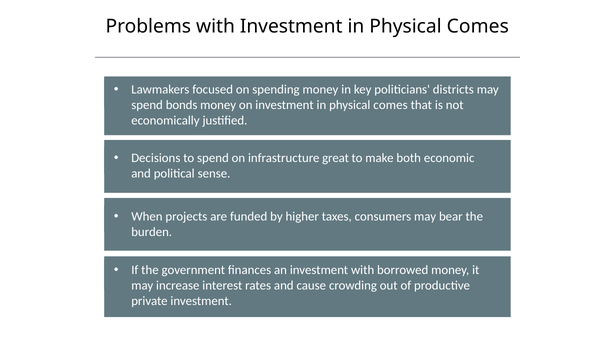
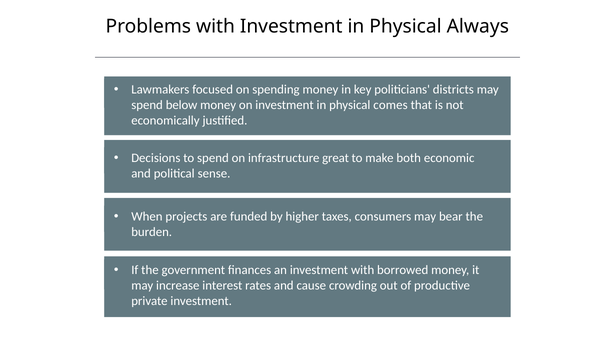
Comes: Comes -> Always (478, 27)
bonds: bonds -> below (182, 105)
